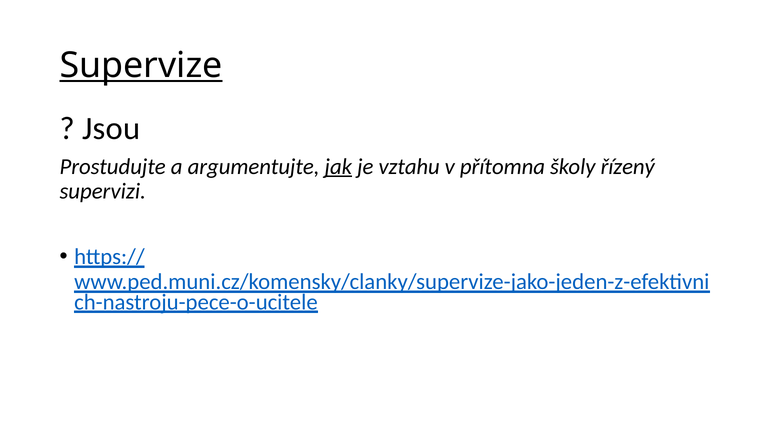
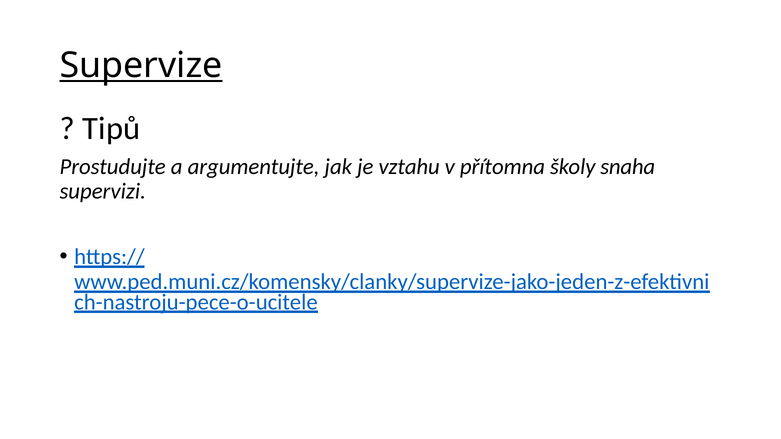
Jsou: Jsou -> Tipů (111, 129)
jak underline: present -> none (338, 167)
řízený: řízený -> snaha (628, 167)
